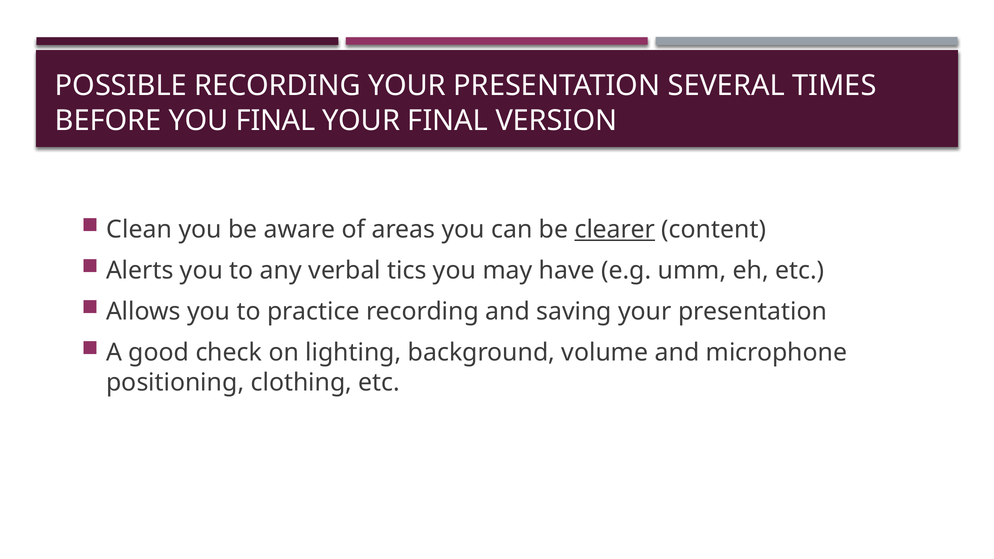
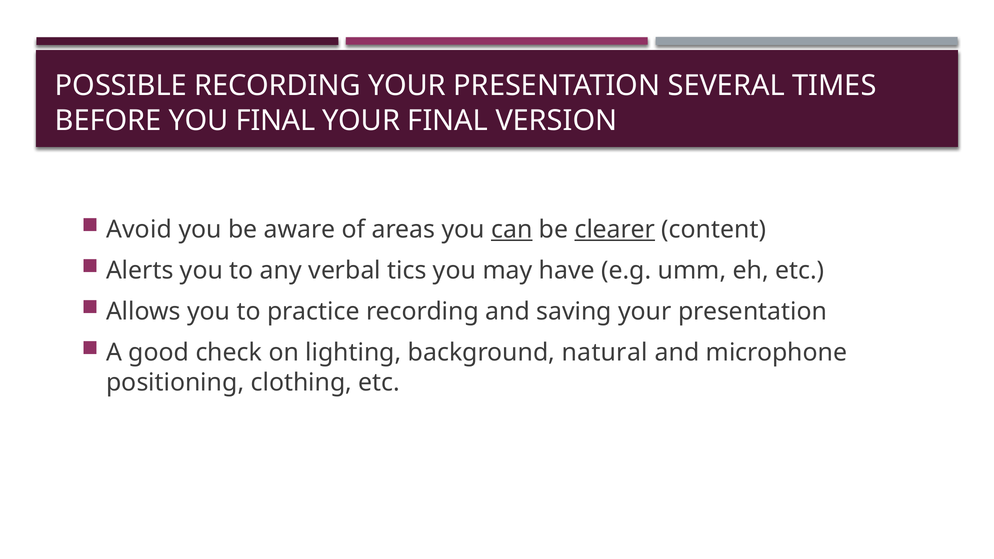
Clean: Clean -> Avoid (139, 230)
can underline: none -> present (512, 230)
volume: volume -> natural (605, 353)
